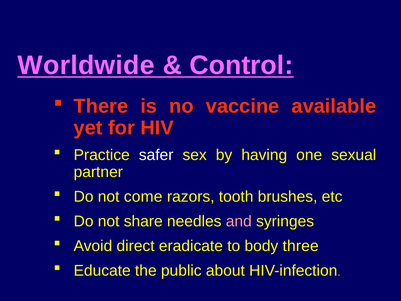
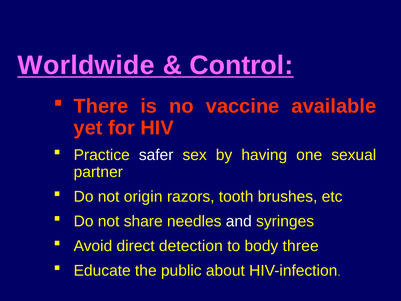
come: come -> origin (143, 196)
and colour: pink -> white (239, 221)
eradicate: eradicate -> detection (191, 246)
